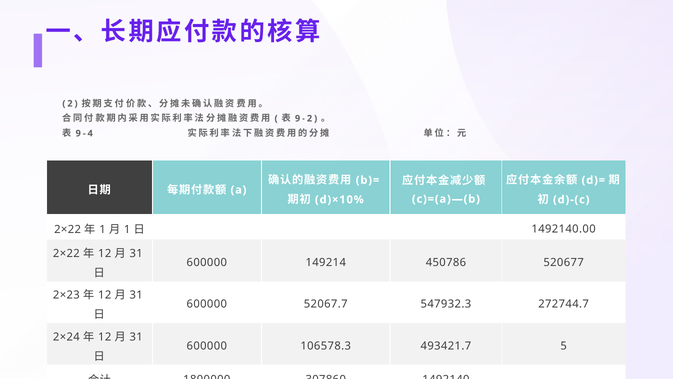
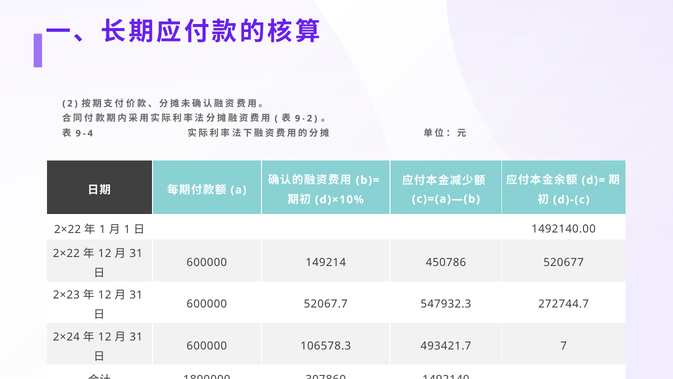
5: 5 -> 7 (564, 346)
